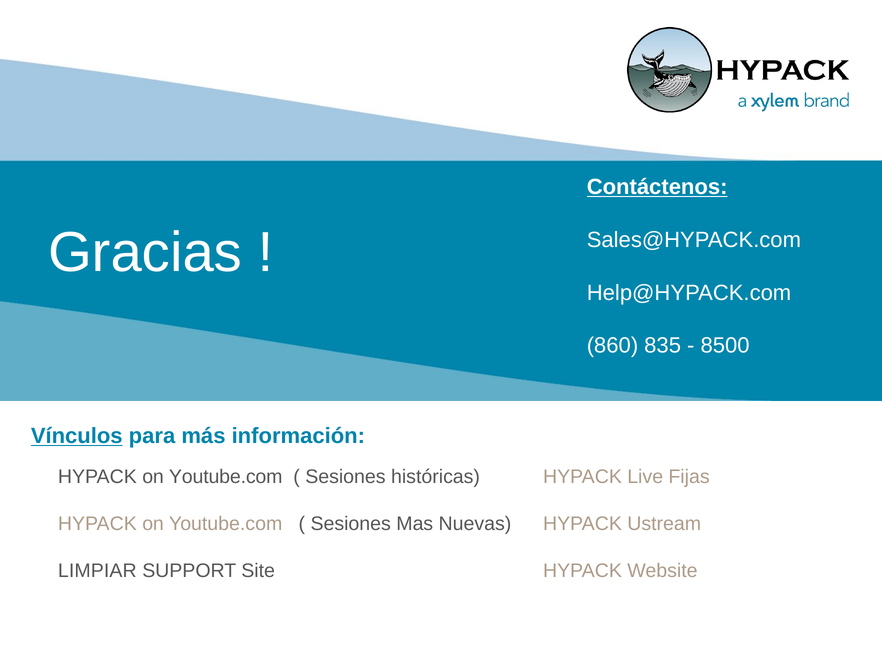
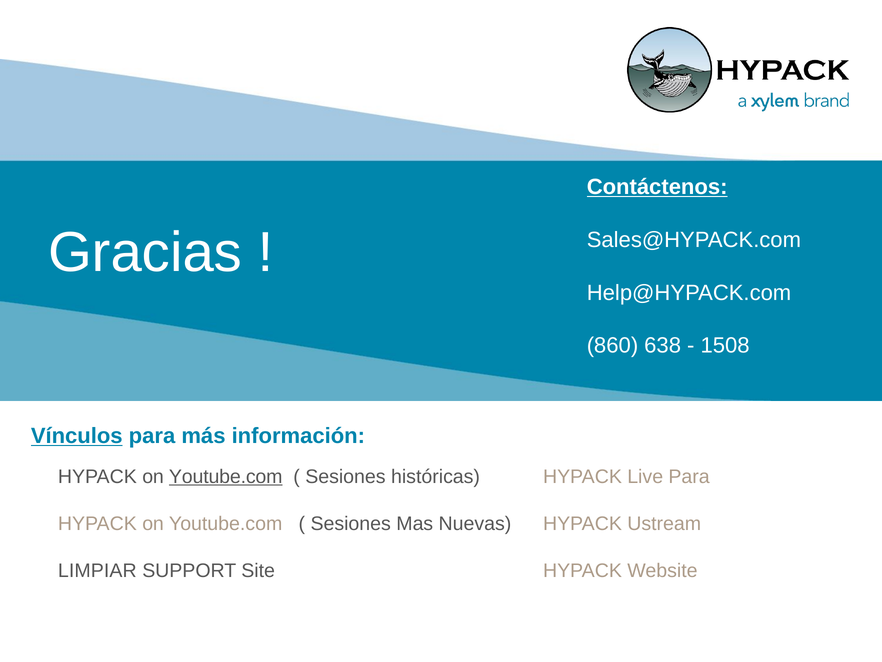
835: 835 -> 638 (663, 345)
8500: 8500 -> 1508 (725, 345)
Youtube.com underline: none -> present (226, 476)
Live Fijas: Fijas -> Para (689, 476)
